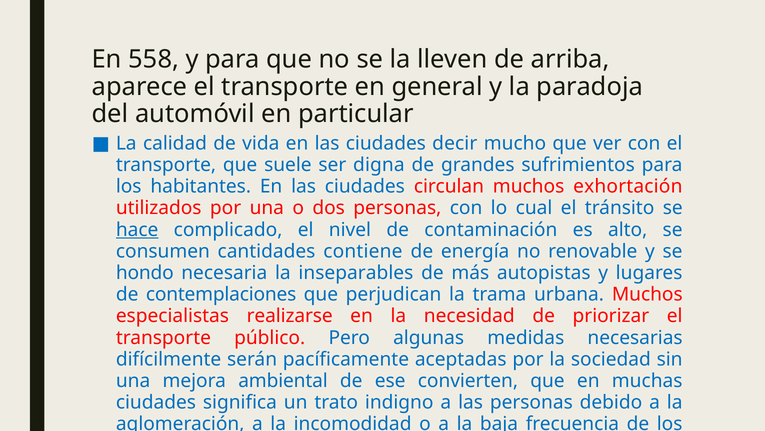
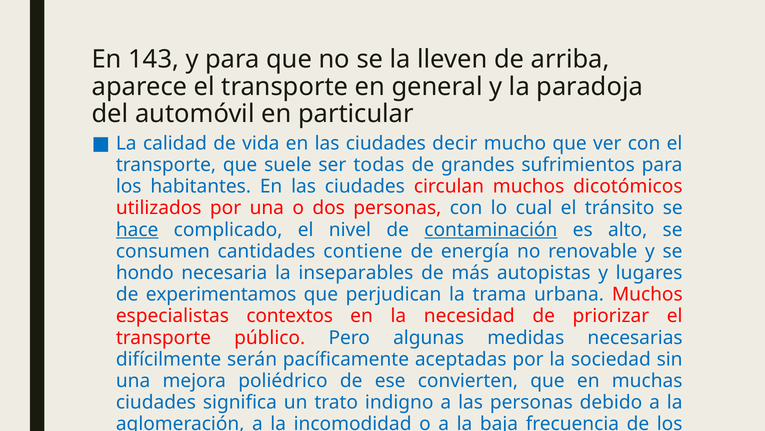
558: 558 -> 143 (154, 59)
digna: digna -> todas (379, 165)
exhortación: exhortación -> dicotómicos (628, 186)
contaminación underline: none -> present (491, 229)
contemplaciones: contemplaciones -> experimentamos (221, 294)
realizarse: realizarse -> contextos (290, 316)
ambiental: ambiental -> poliédrico (283, 380)
